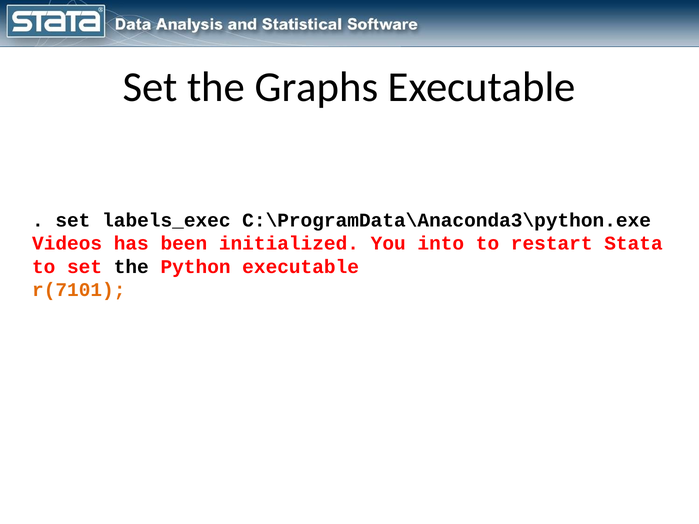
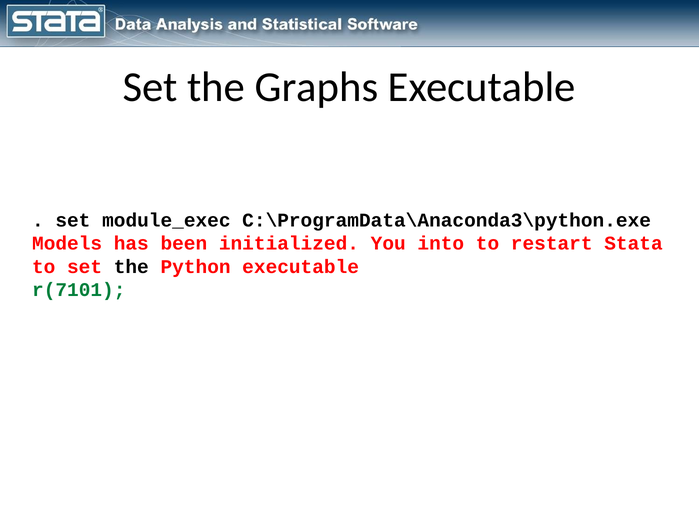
labels_exec: labels_exec -> module_exec (166, 220)
Videos: Videos -> Models (67, 244)
r(7101 colour: orange -> green (79, 290)
